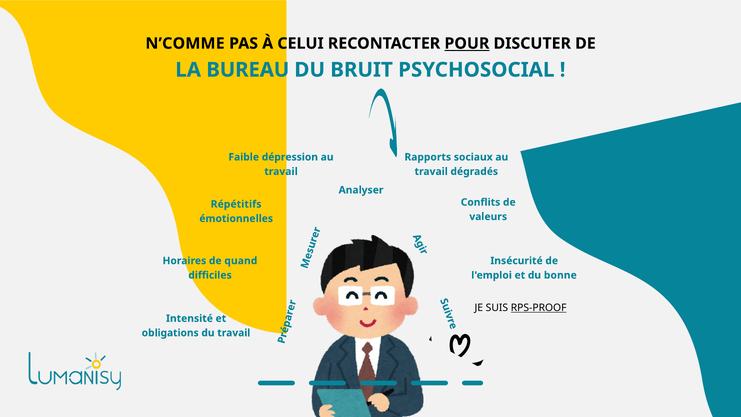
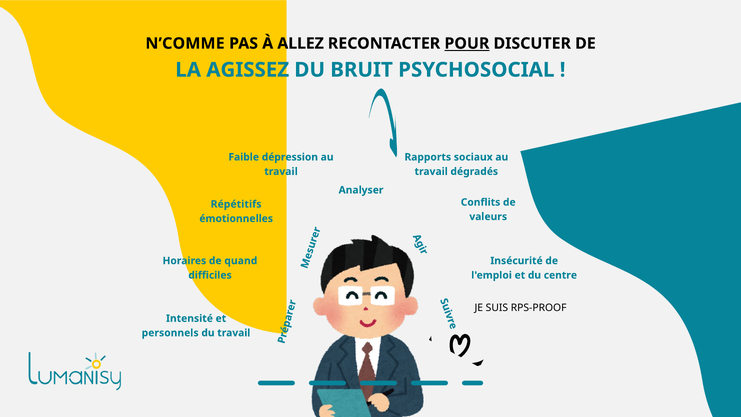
CELUI: CELUI -> ALLEZ (301, 43)
BUREAU: BUREAU -> AGISSEZ (248, 70)
bonne: bonne -> centre (560, 275)
RPS-PROOF underline: present -> none (539, 308)
obligations: obligations -> personnels (170, 333)
